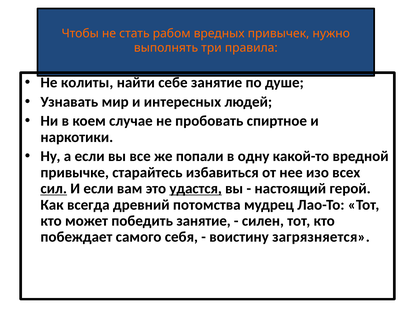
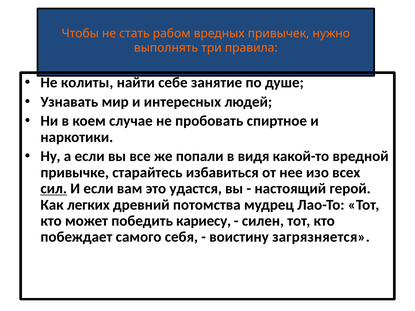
одну: одну -> видя (254, 156)
удастся underline: present -> none (196, 189)
всегда: всегда -> легких (88, 205)
победить занятие: занятие -> кариесу (204, 221)
